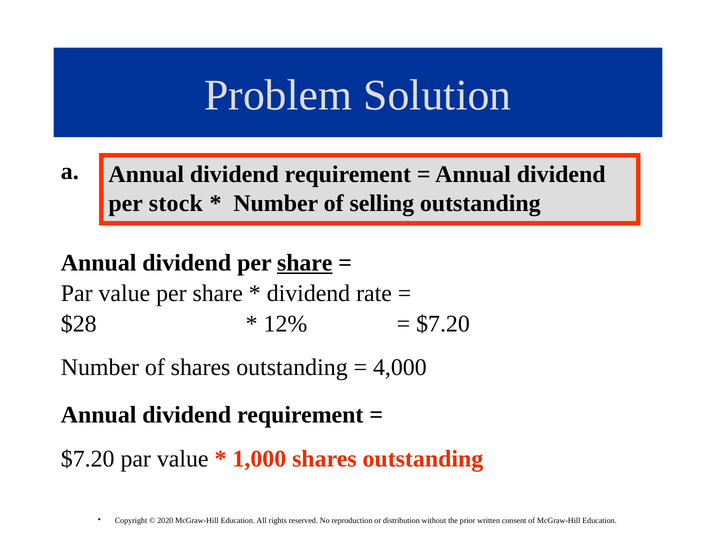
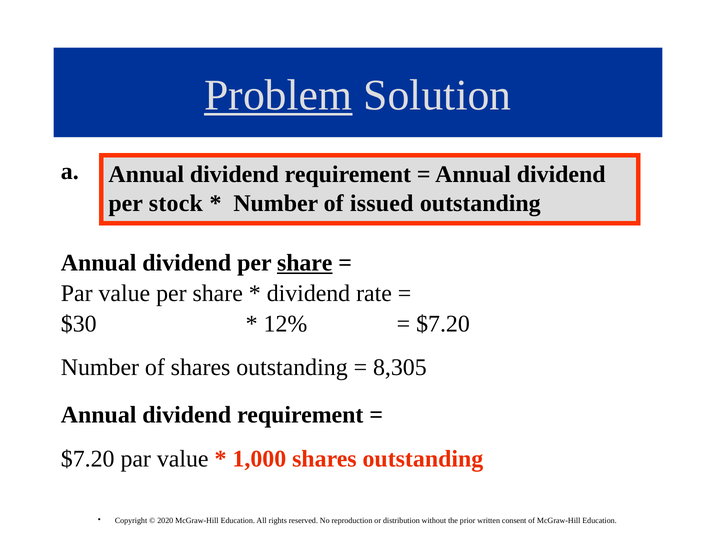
Problem underline: none -> present (278, 96)
selling: selling -> issued (382, 203)
$28: $28 -> $30 (79, 324)
4,000: 4,000 -> 8,305 (400, 367)
